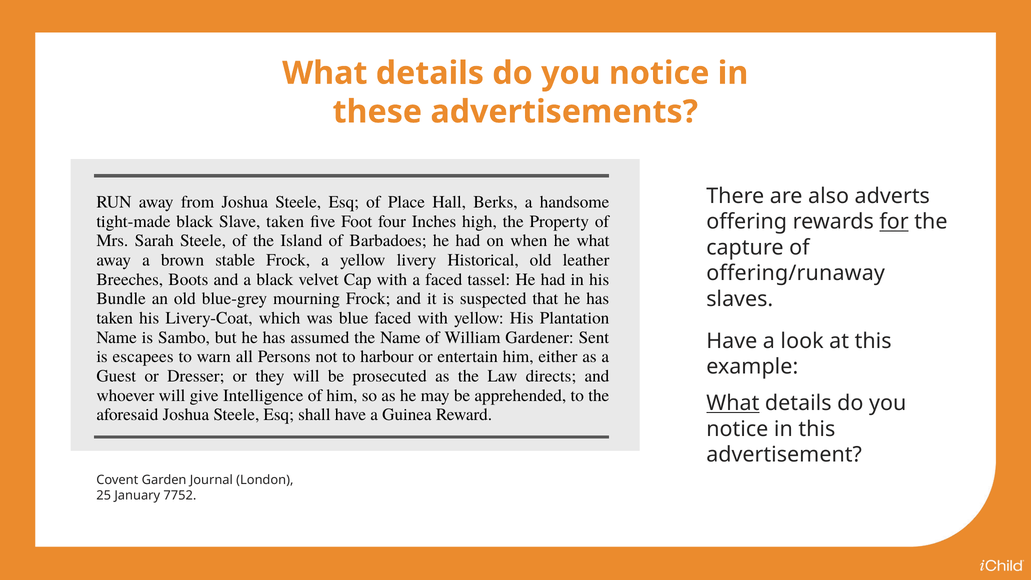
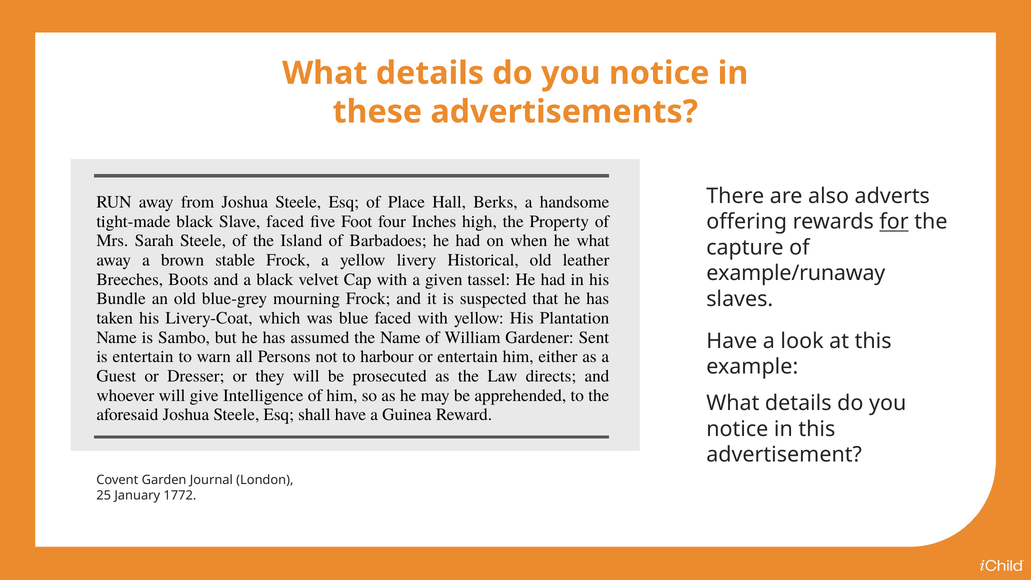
Slave taken: taken -> faced (285, 221)
offering/runaway: offering/runaway -> example/runaway (796, 273)
a faced: faced -> given (444, 279)
is escapees: escapees -> entertain (143, 357)
What underline: present -> none (733, 403)
7752: 7752 -> 1772 (180, 495)
